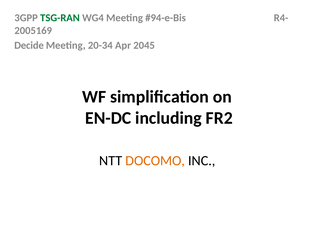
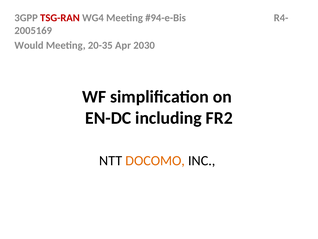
TSG-RAN colour: green -> red (60, 18)
Decide: Decide -> Would (29, 45)
20-34: 20-34 -> 20-35 (100, 45)
2045: 2045 -> 2030 (144, 45)
